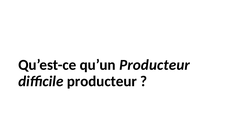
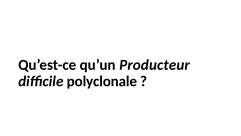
difficile producteur: producteur -> polyclonale (102, 81)
